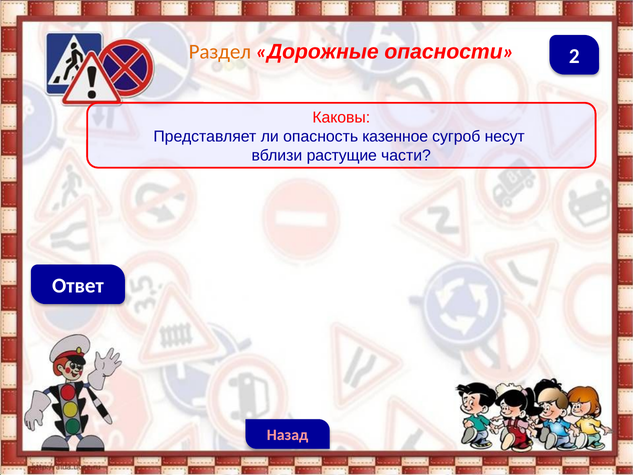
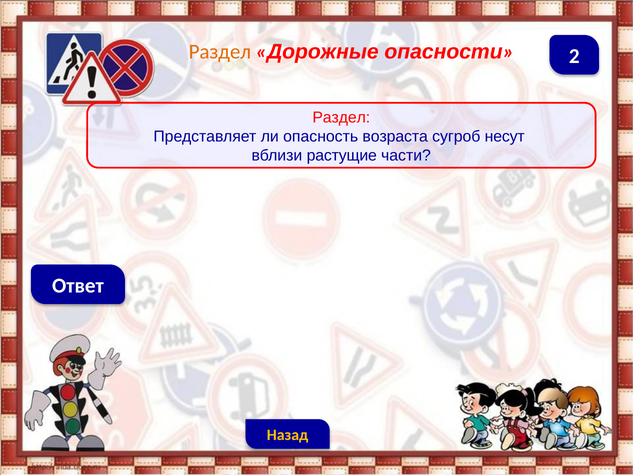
Каковы: Каковы -> Раздел (341, 117)
казенное: казенное -> возраста (395, 136)
Назад colour: pink -> yellow (288, 435)
